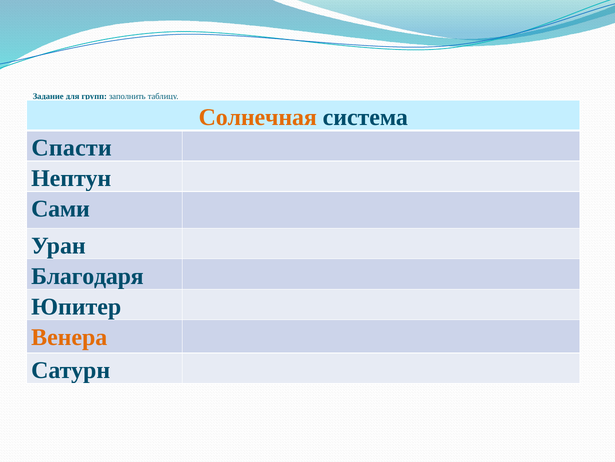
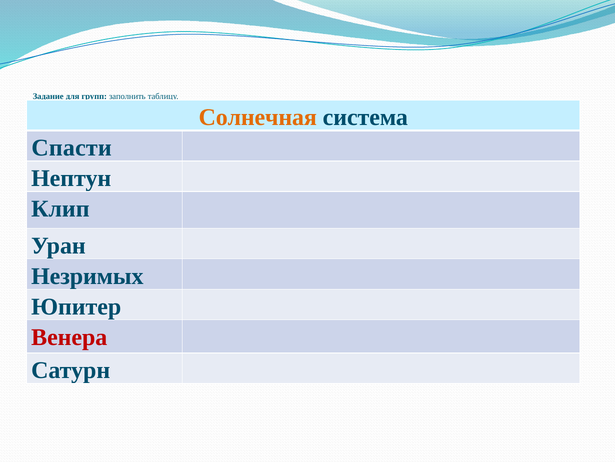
Сами: Сами -> Клип (60, 209)
Благодаря: Благодаря -> Незримых (87, 276)
Венера colour: orange -> red (69, 337)
